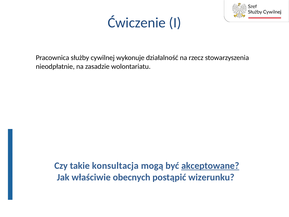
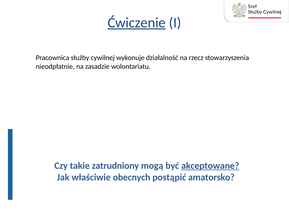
Ćwiczenie underline: none -> present (137, 23)
konsultacja: konsultacja -> zatrudniony (115, 166)
wizerunku: wizerunku -> amatorsko (211, 177)
